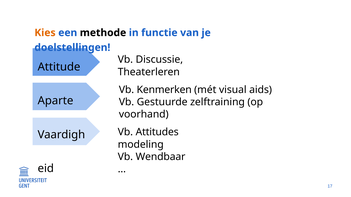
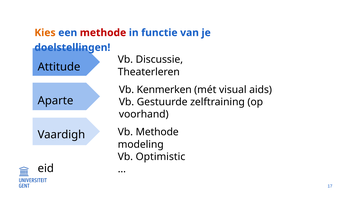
methode colour: black -> red (103, 33)
Vb Attitudes: Attitudes -> Methode (157, 132)
Wendbaar: Wendbaar -> Optimistic (160, 157)
